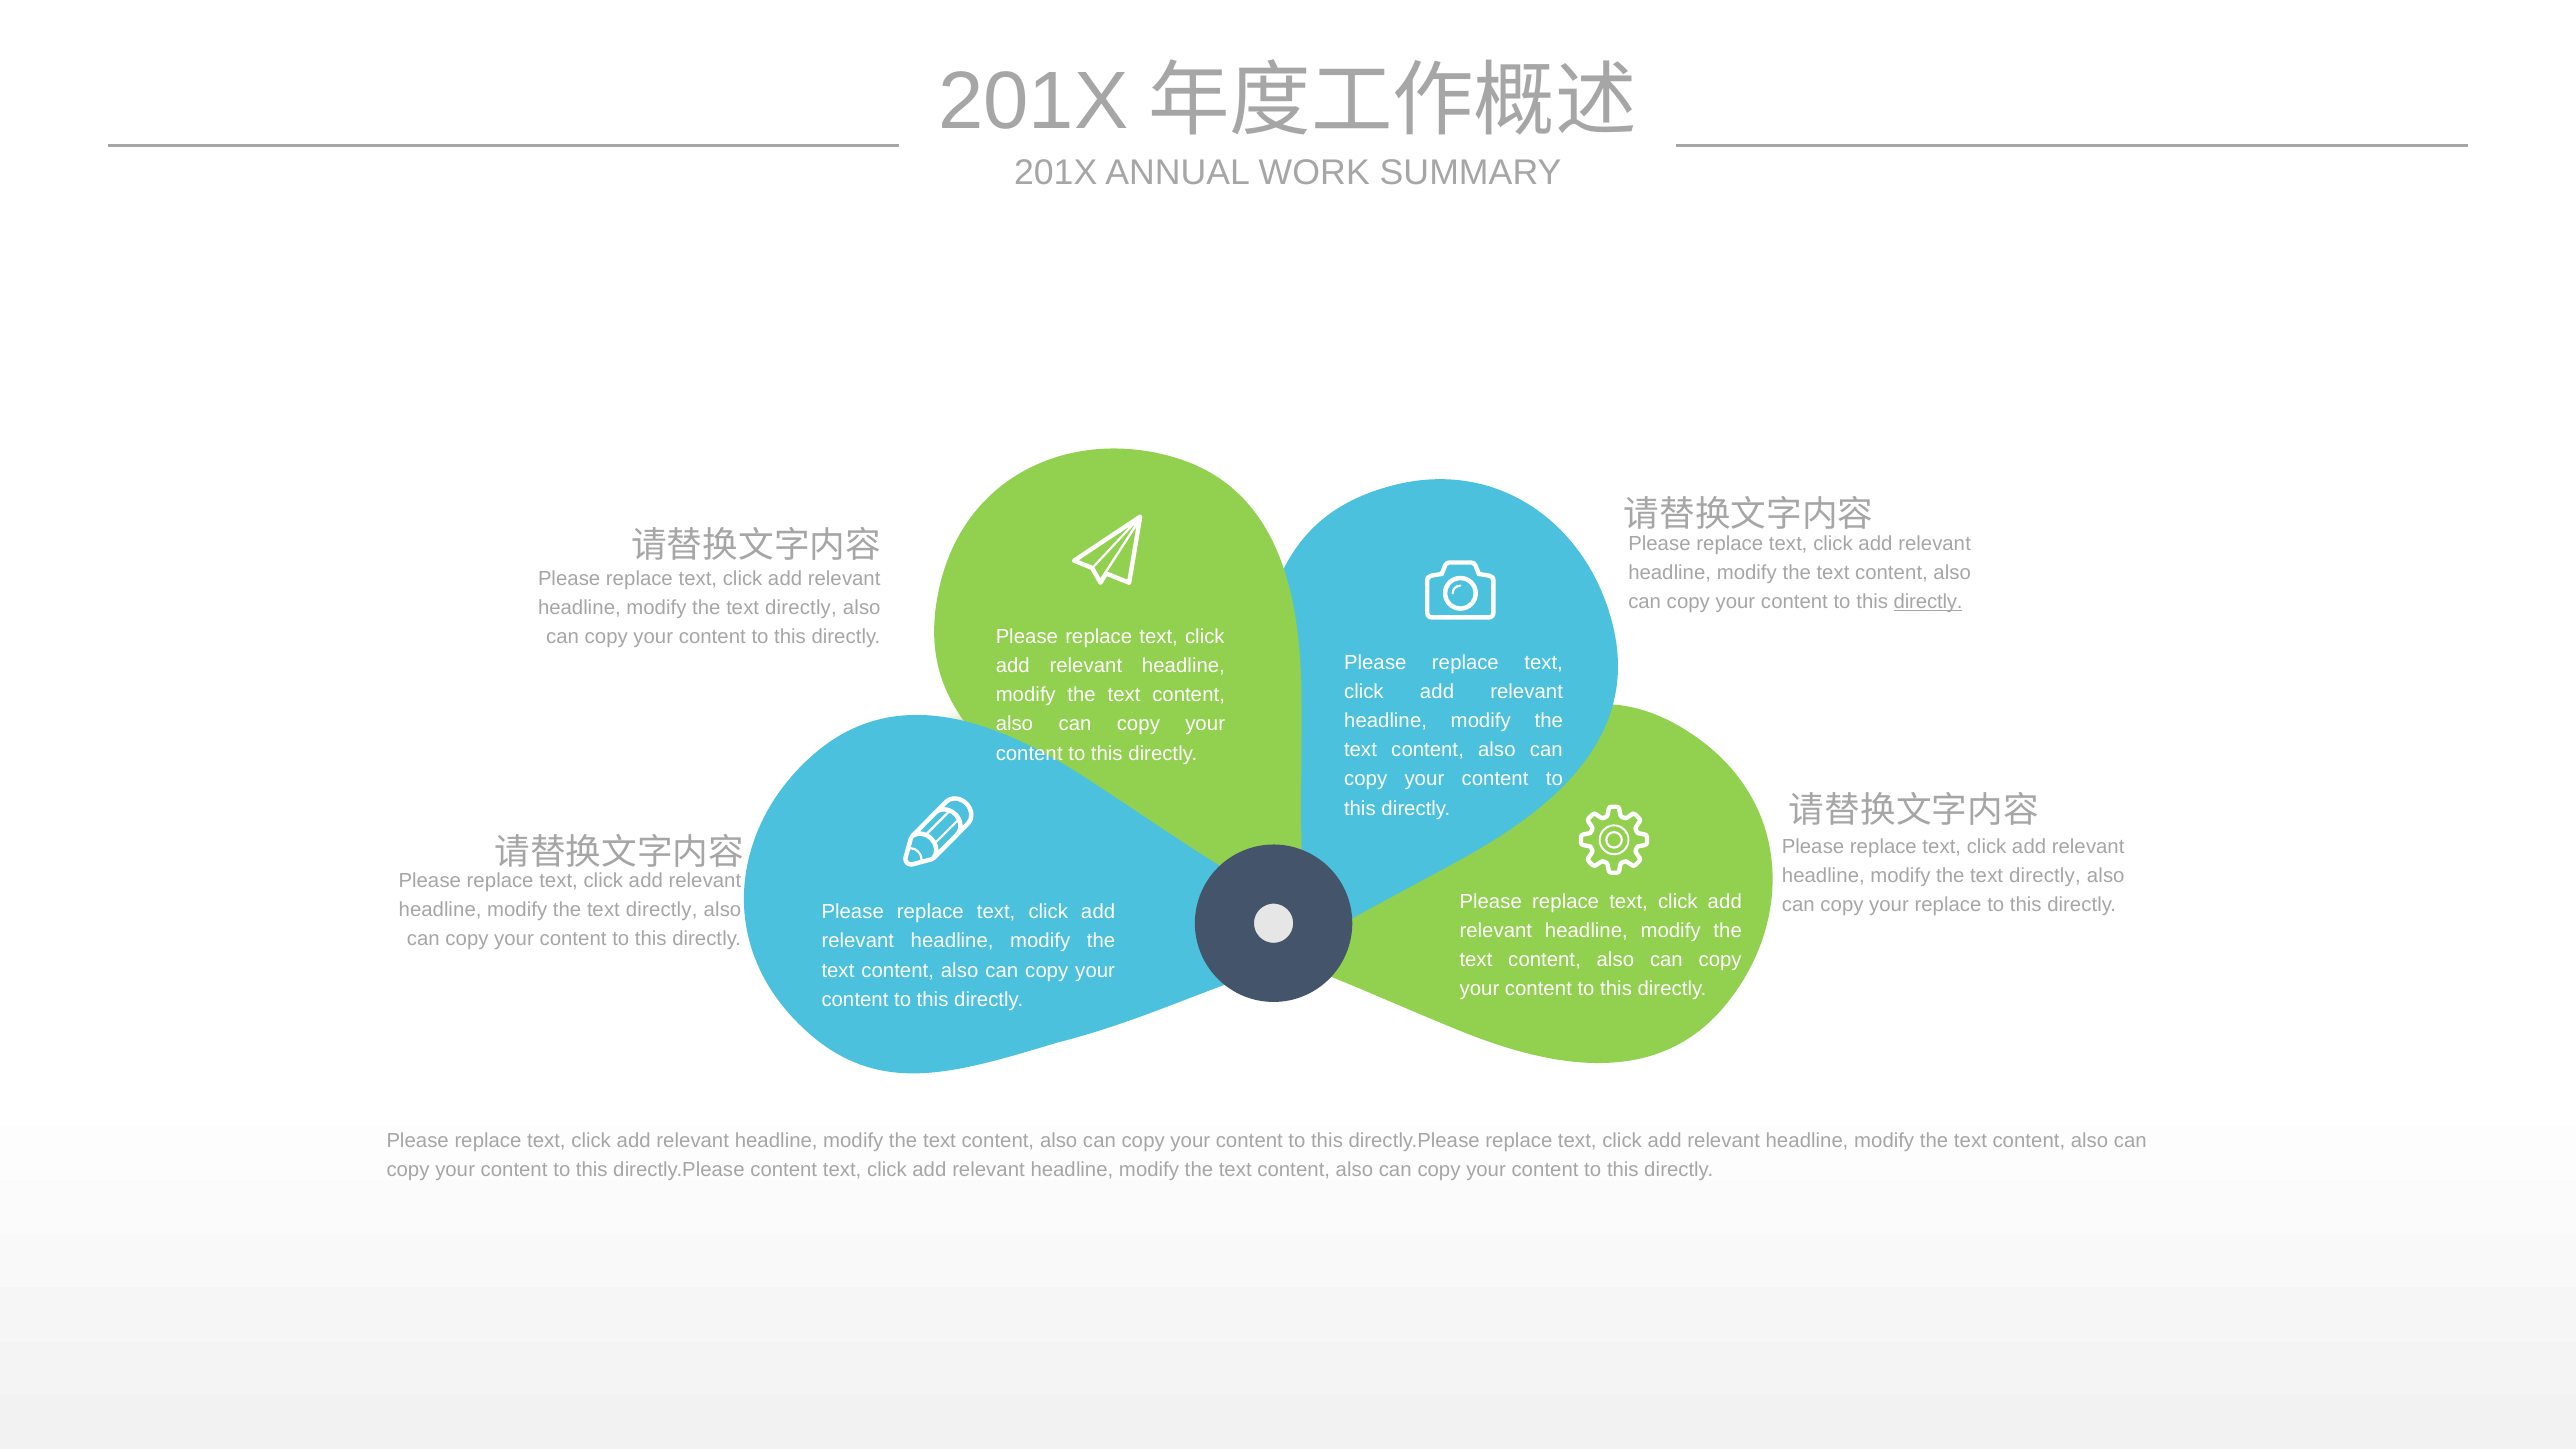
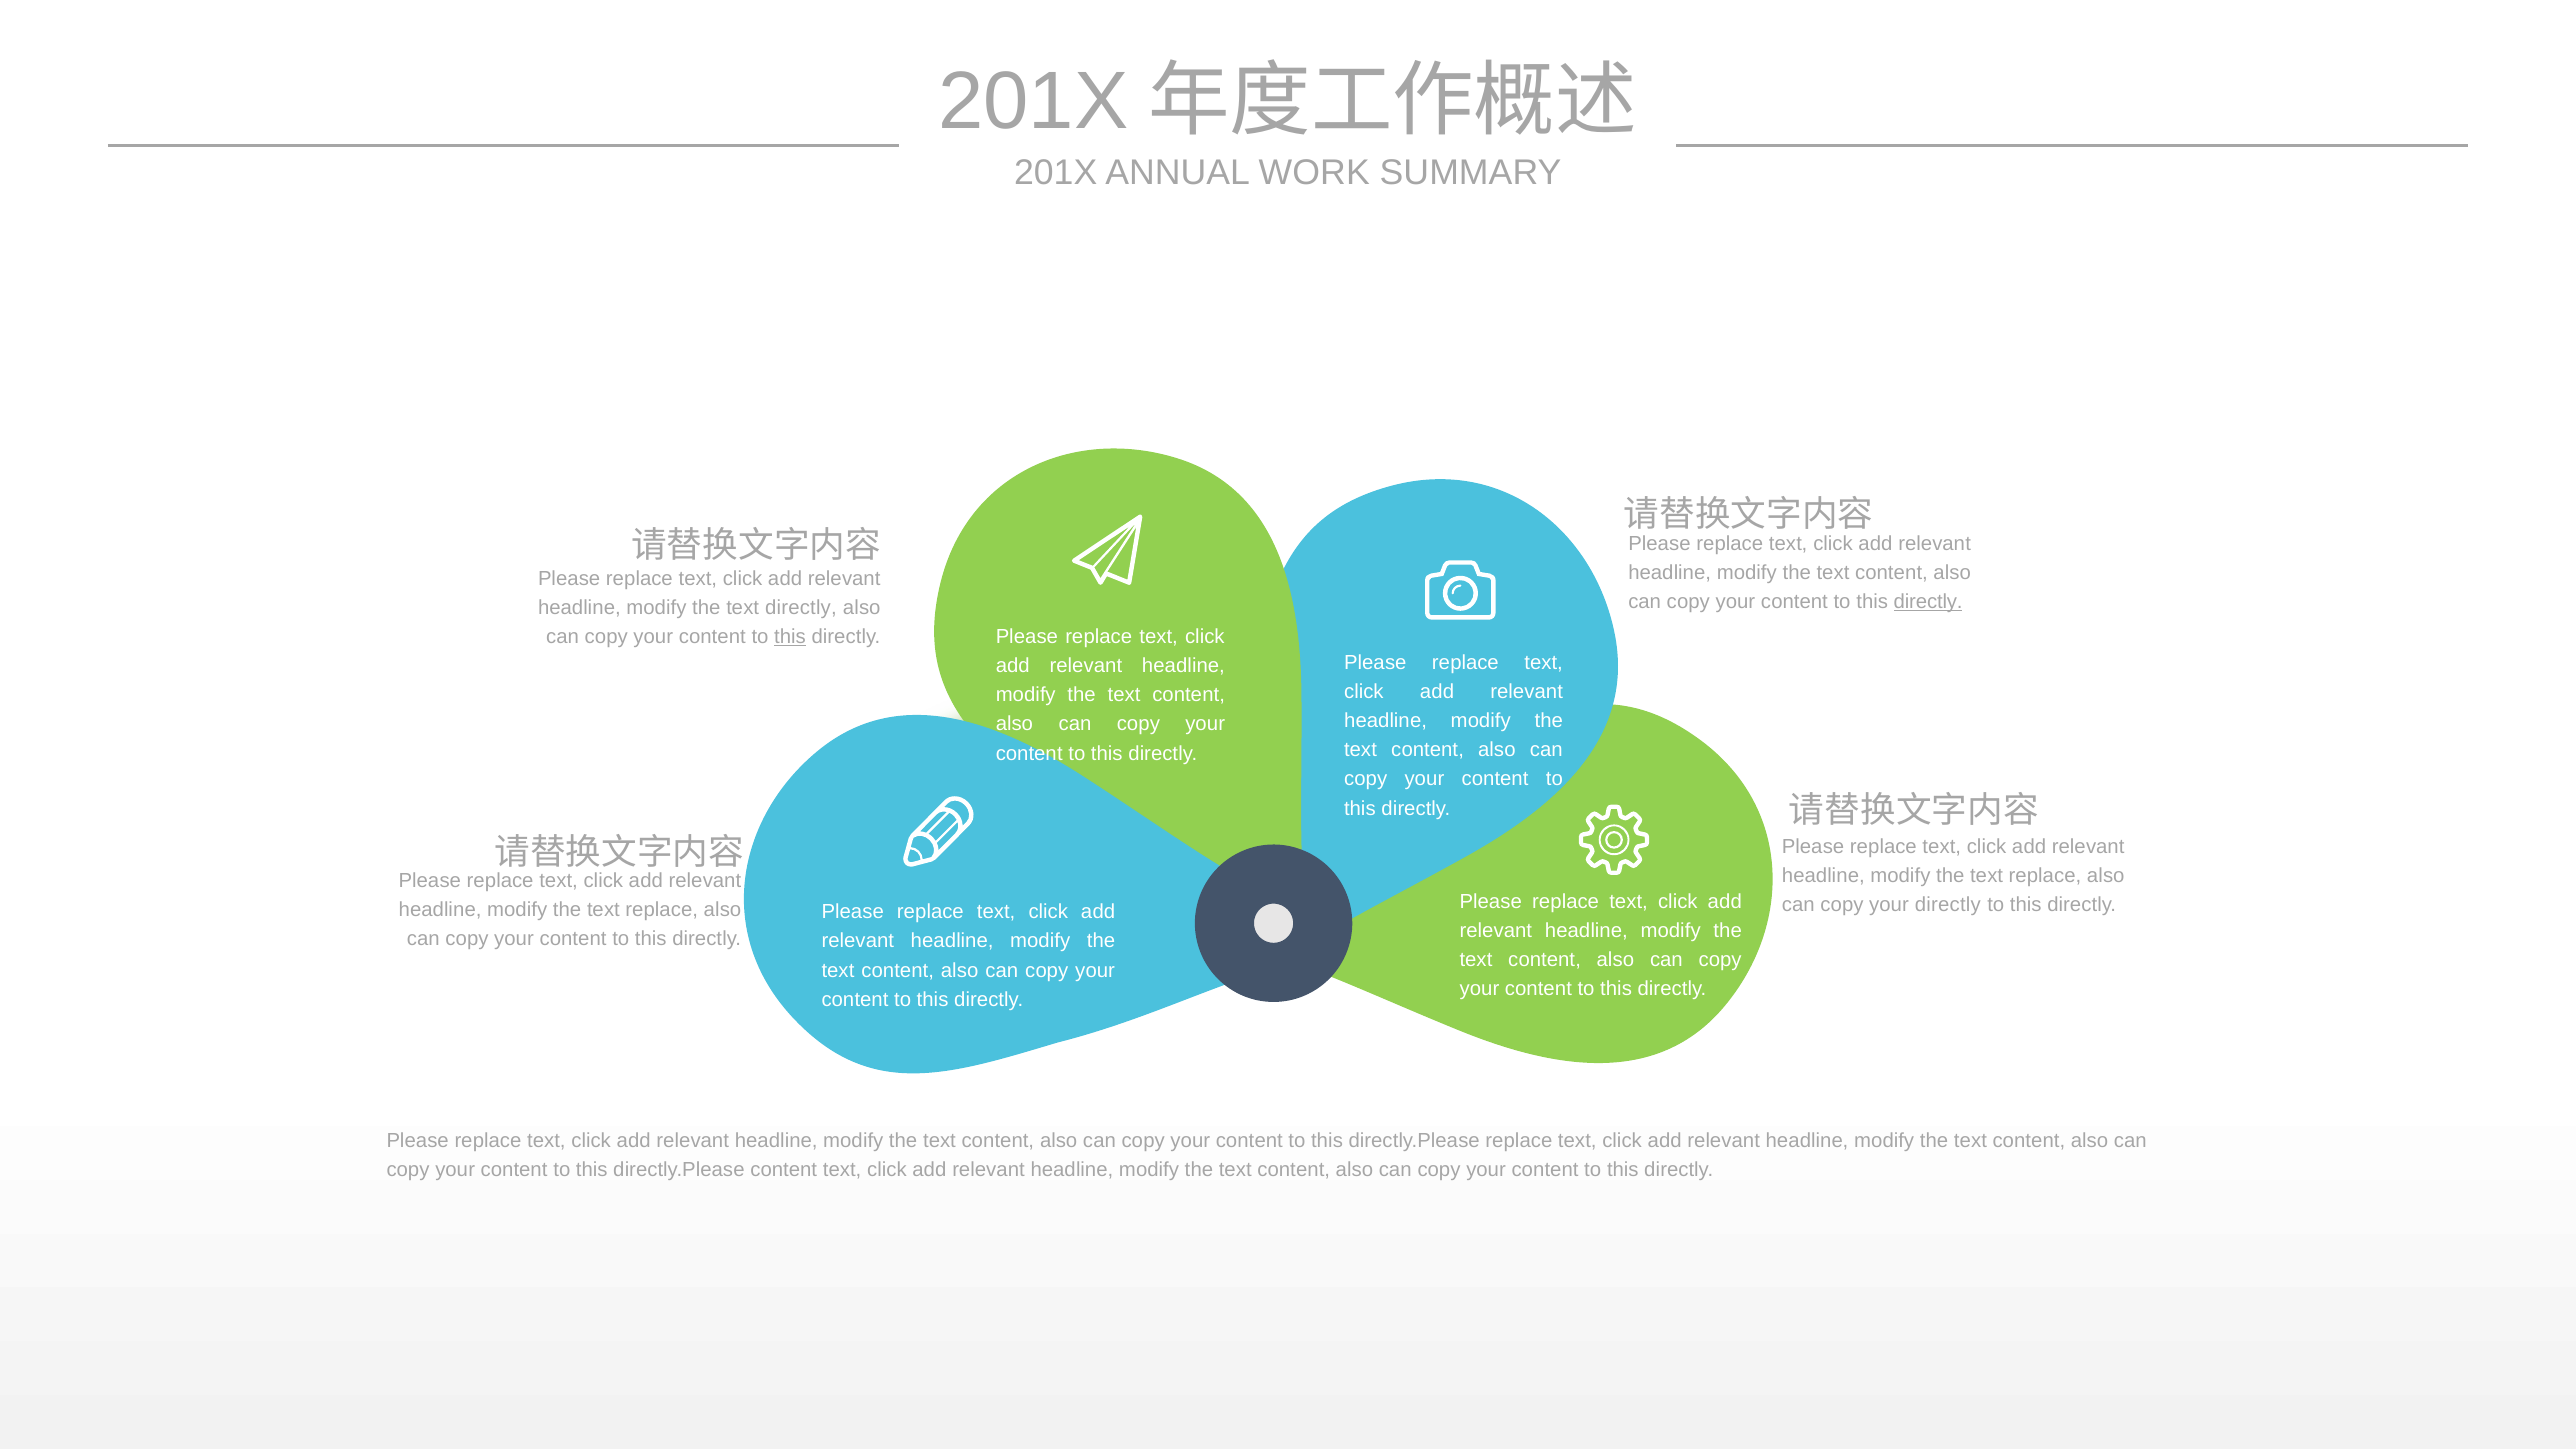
this underline: none -> present (790, 637)
directly: directly -> replace (2045, 876)
your replace: replace -> directly (1948, 905)
directly: directly -> replace (662, 910)
